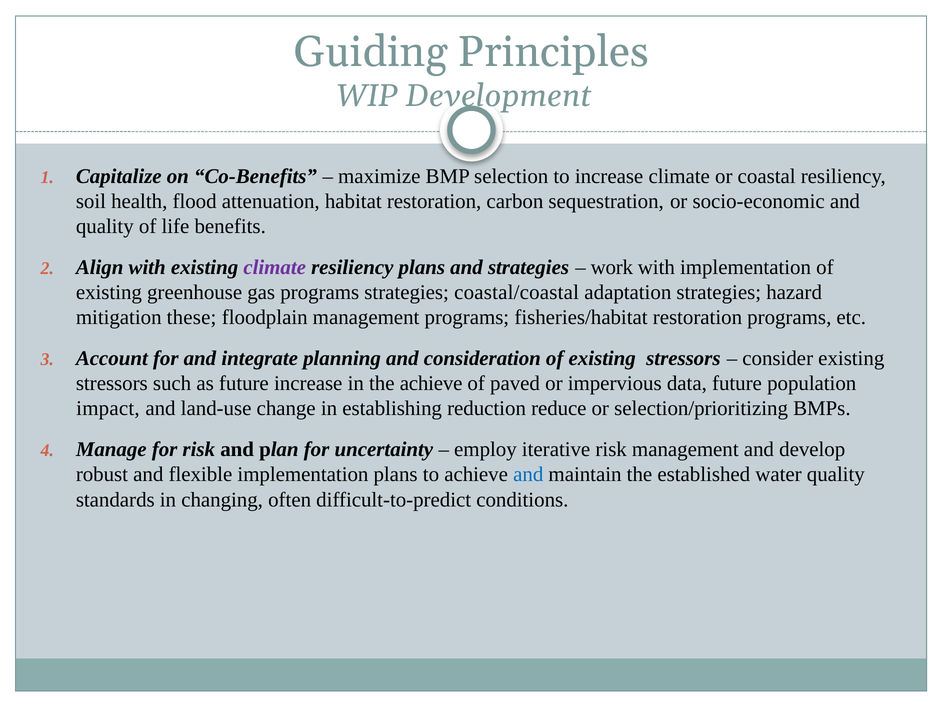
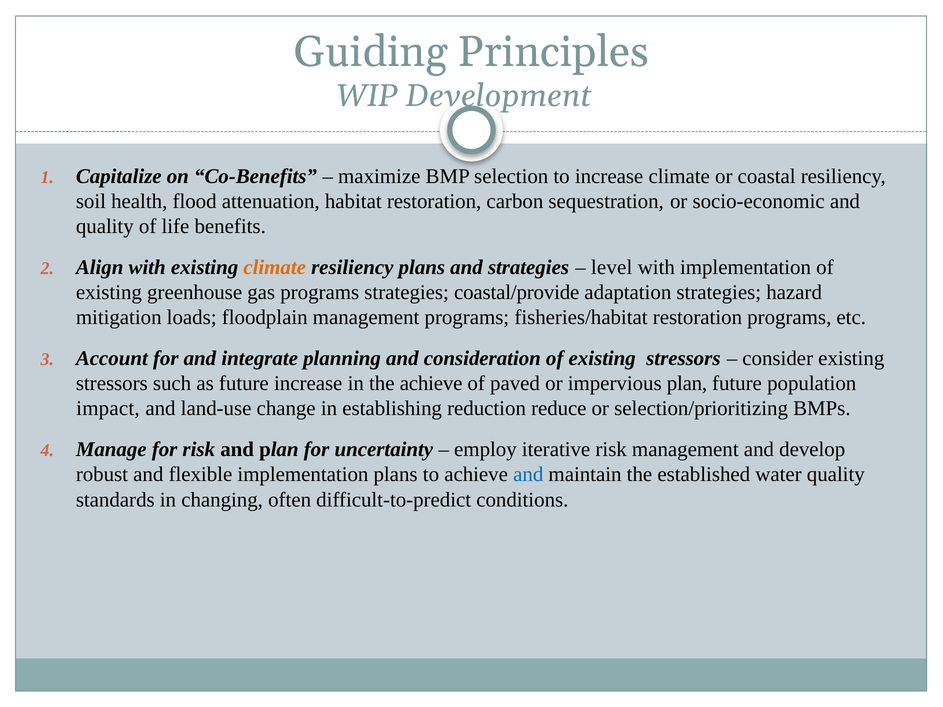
climate colour: purple -> orange (275, 267)
work: work -> level (612, 267)
coastal/coastal: coastal/coastal -> coastal/provide (517, 292)
these: these -> loads (192, 318)
impervious data: data -> plan (687, 384)
